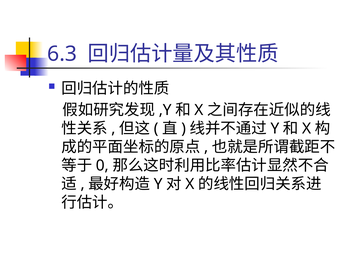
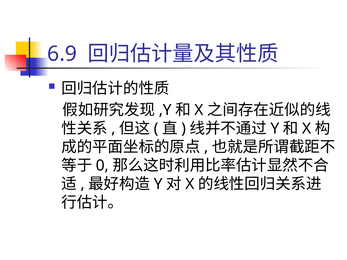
6.3: 6.3 -> 6.9 (62, 54)
